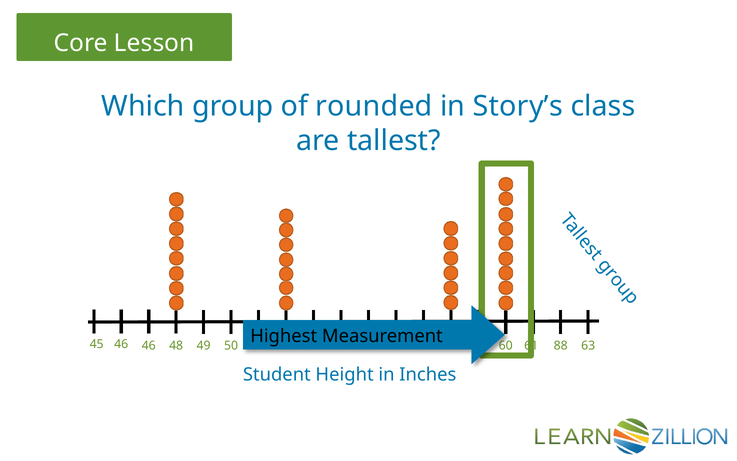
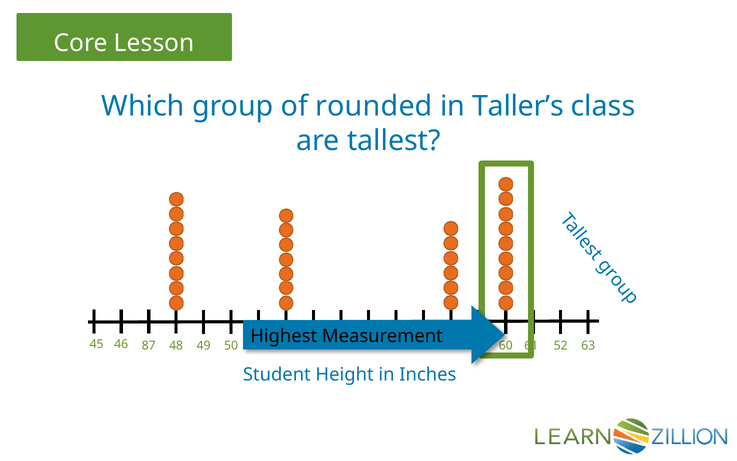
Story’s: Story’s -> Taller’s (518, 106)
46 46: 46 -> 87 (149, 345)
88: 88 -> 52 (561, 345)
